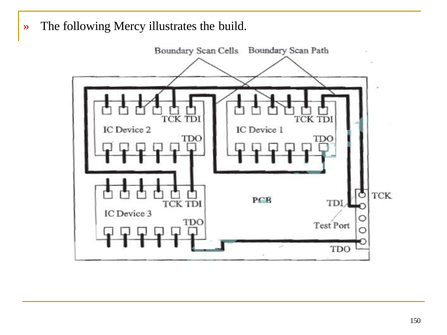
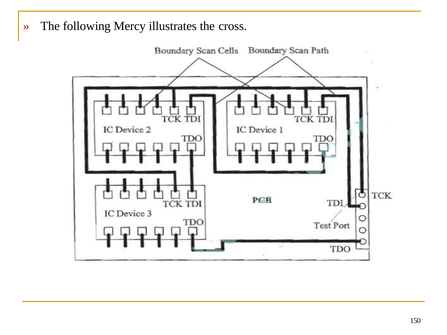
build: build -> cross (233, 26)
